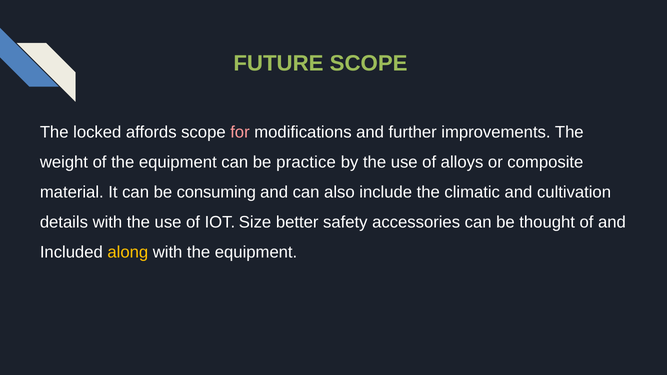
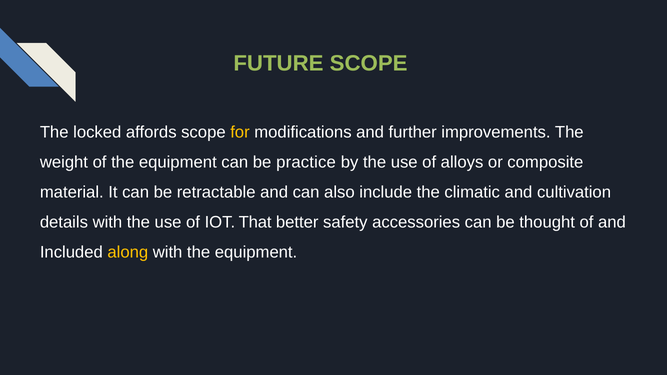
for colour: pink -> yellow (240, 132)
consuming: consuming -> retractable (216, 193)
Size: Size -> That (255, 223)
